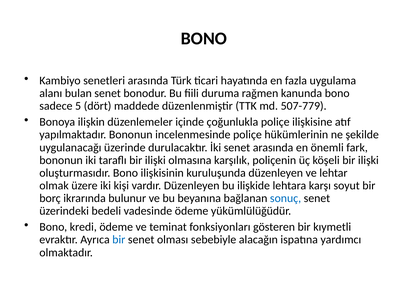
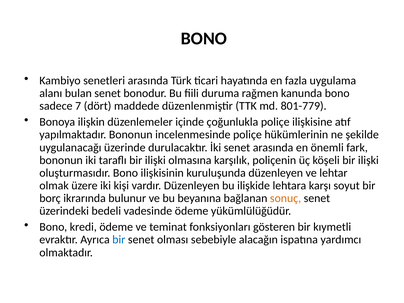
5: 5 -> 7 (78, 106)
507-779: 507-779 -> 801-779 (304, 106)
sonuç colour: blue -> orange (286, 198)
